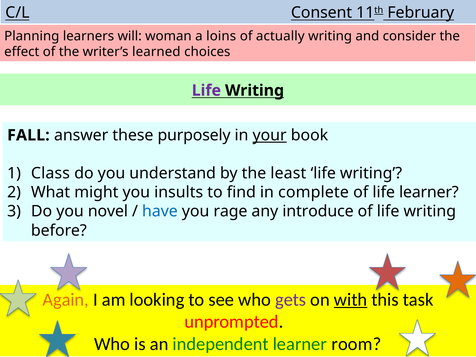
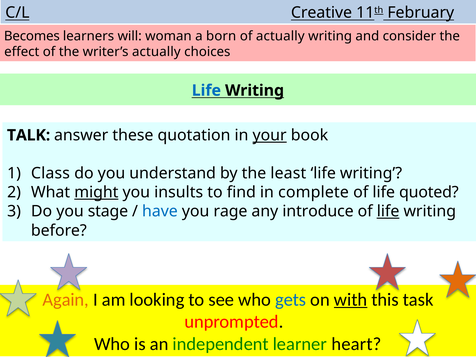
Consent: Consent -> Creative (321, 13)
Planning: Planning -> Becomes (32, 36)
loins: loins -> born (221, 36)
writer’s learned: learned -> actually (156, 52)
Life colour: purple -> blue (206, 91)
FALL: FALL -> TALK (29, 135)
purposely: purposely -> quotation (194, 135)
might underline: none -> present (96, 192)
life learner: learner -> quoted (429, 192)
novel: novel -> stage (108, 211)
life underline: none -> present (388, 211)
gets colour: purple -> blue (291, 300)
room: room -> heart (356, 344)
